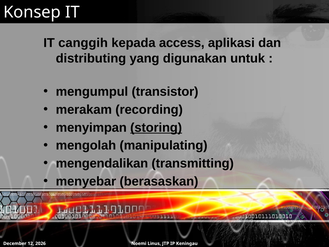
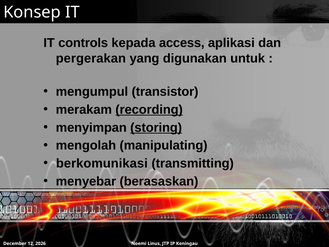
canggih: canggih -> controls (83, 43)
distributing: distributing -> pergerakan (91, 58)
recording underline: none -> present (149, 109)
mengendalikan: mengendalikan -> berkomunikasi (102, 163)
